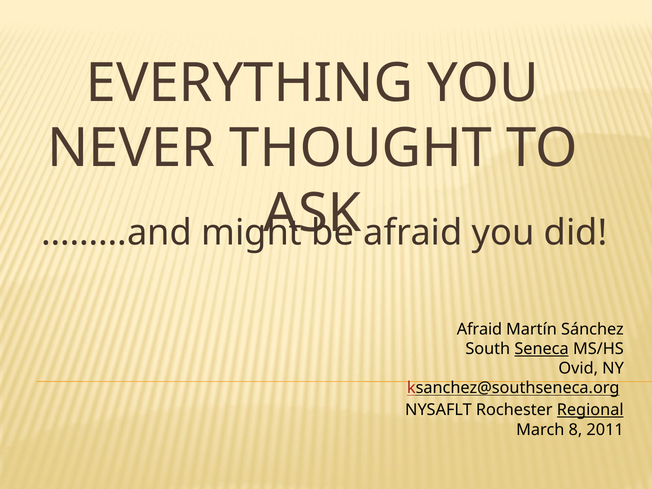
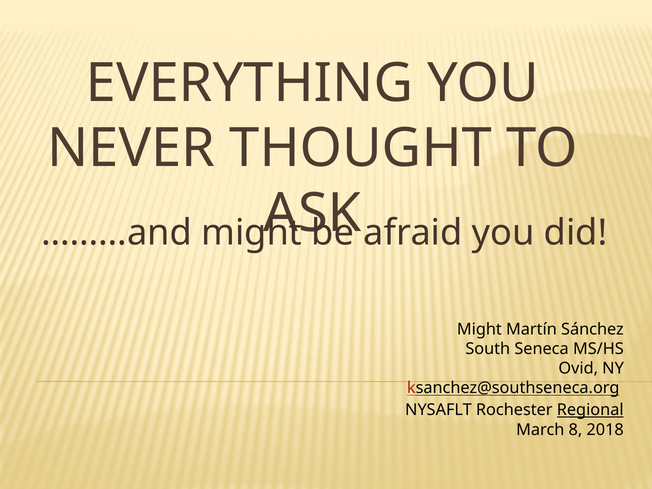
Afraid: Afraid -> Might (479, 329)
Seneca underline: present -> none (542, 349)
2011: 2011 -> 2018 (605, 430)
